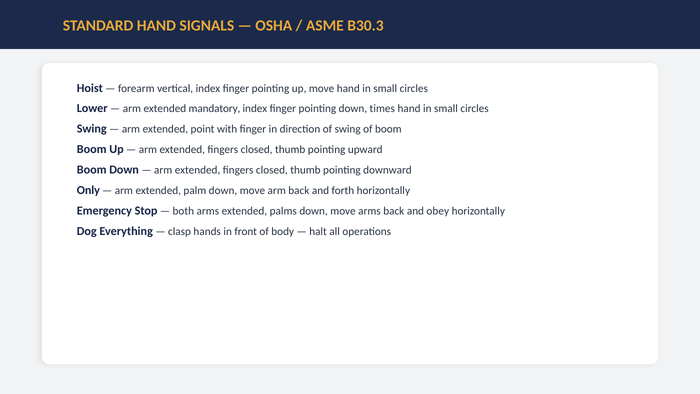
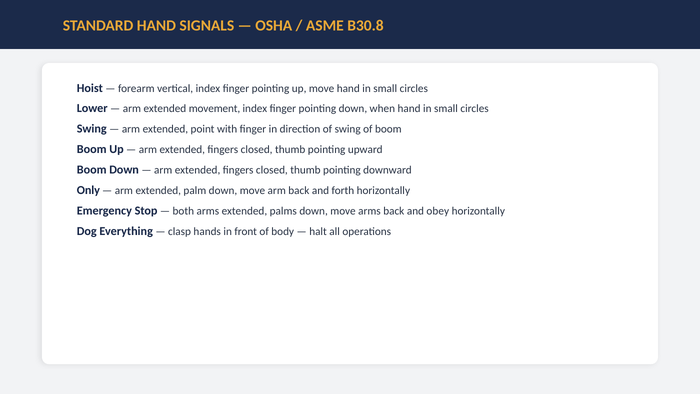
B30.3: B30.3 -> B30.8 (365, 26)
mandatory: mandatory -> movement (214, 109)
times: times -> when (382, 109)
